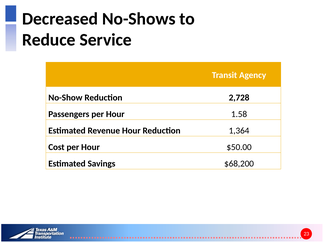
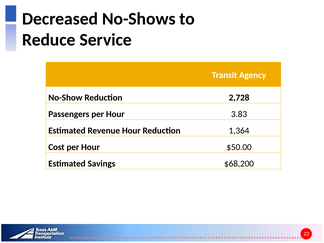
1.58: 1.58 -> 3.83 (239, 114)
